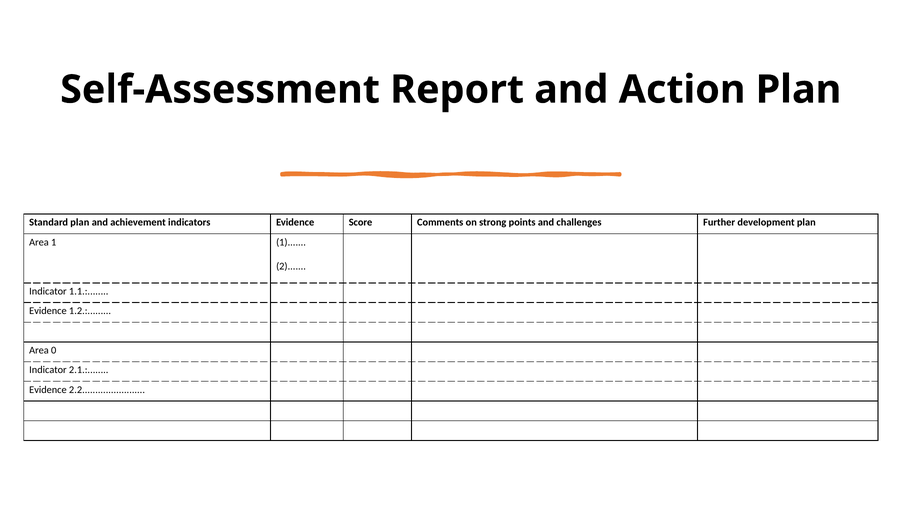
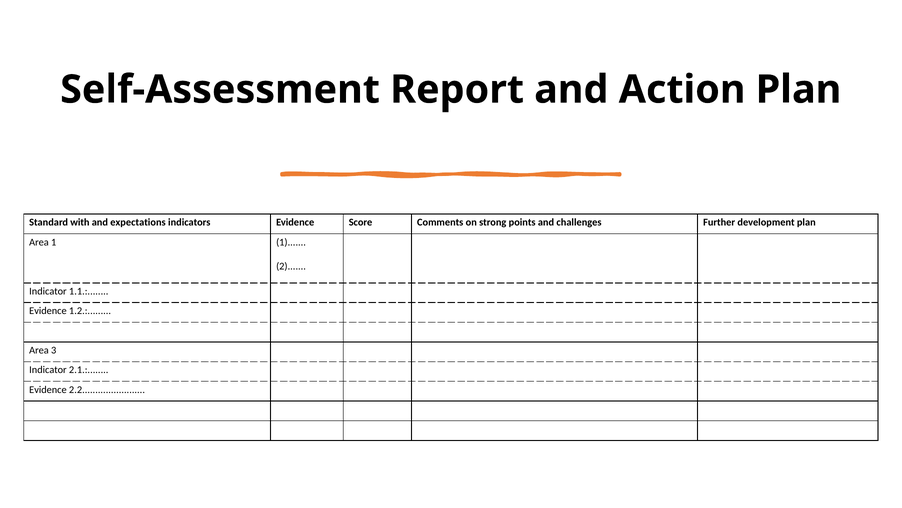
Standard plan: plan -> with (80, 222)
achievement: achievement -> expectations (138, 222)
0: 0 -> 3 (54, 350)
